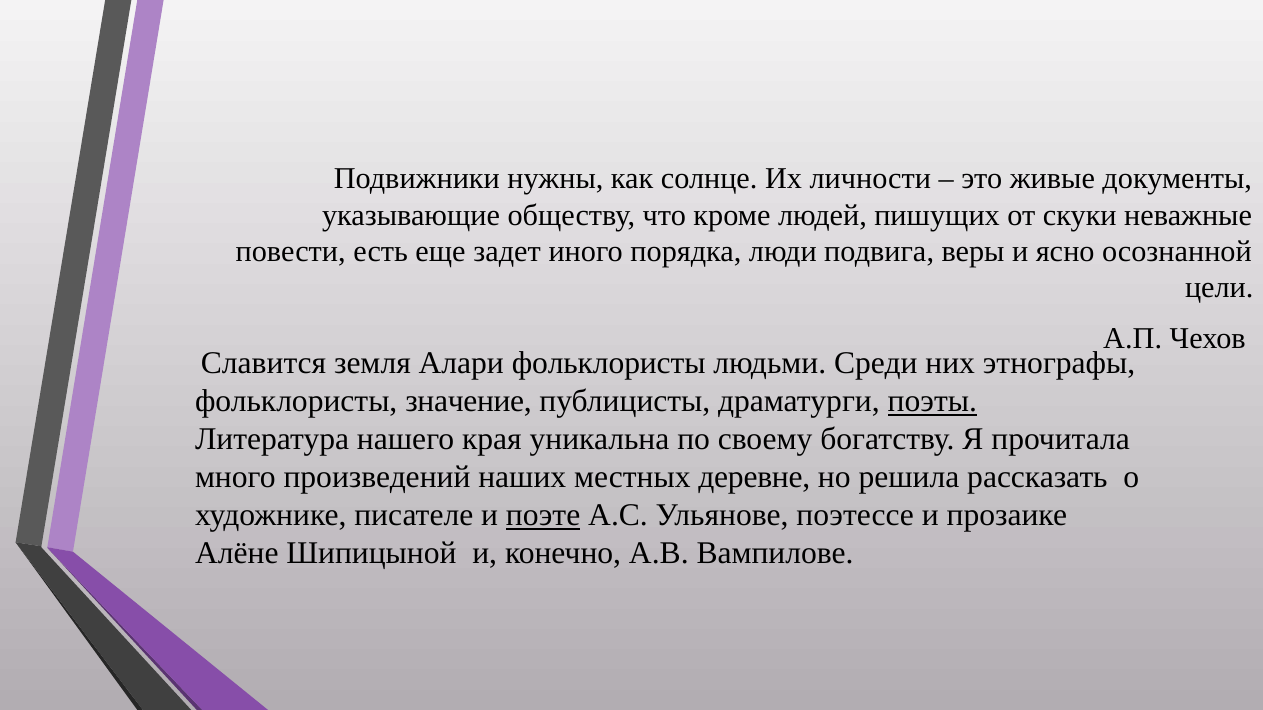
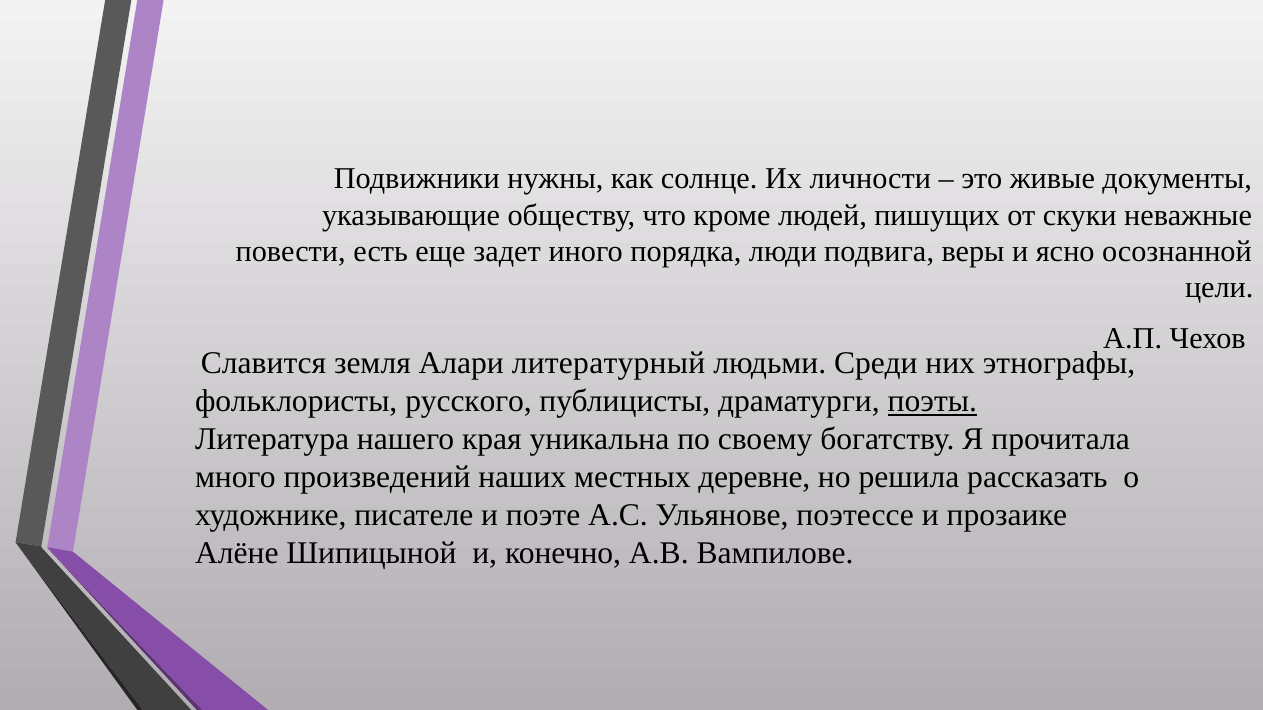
Алари фольклористы: фольклористы -> литературный (608, 364)
значение: значение -> русского (468, 402)
поэте underline: present -> none (543, 515)
